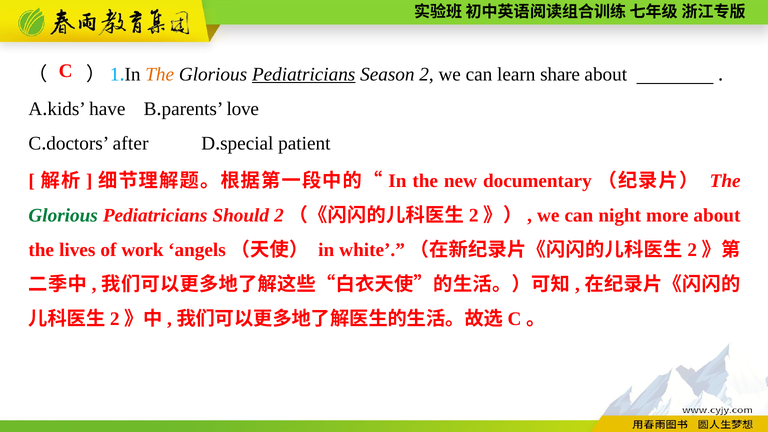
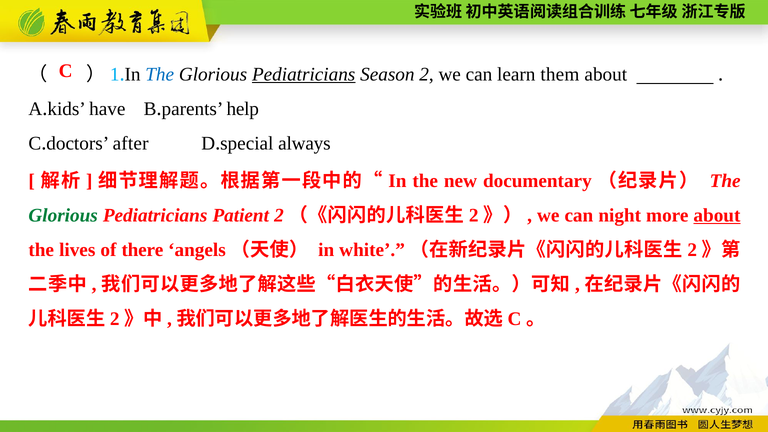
The colour: orange -> blue (160, 74)
share: share -> them (560, 74)
love: love -> help (243, 109)
patient: patient -> always (304, 143)
Should: Should -> Patient (241, 215)
about underline: none -> present (717, 215)
work: work -> there (142, 250)
